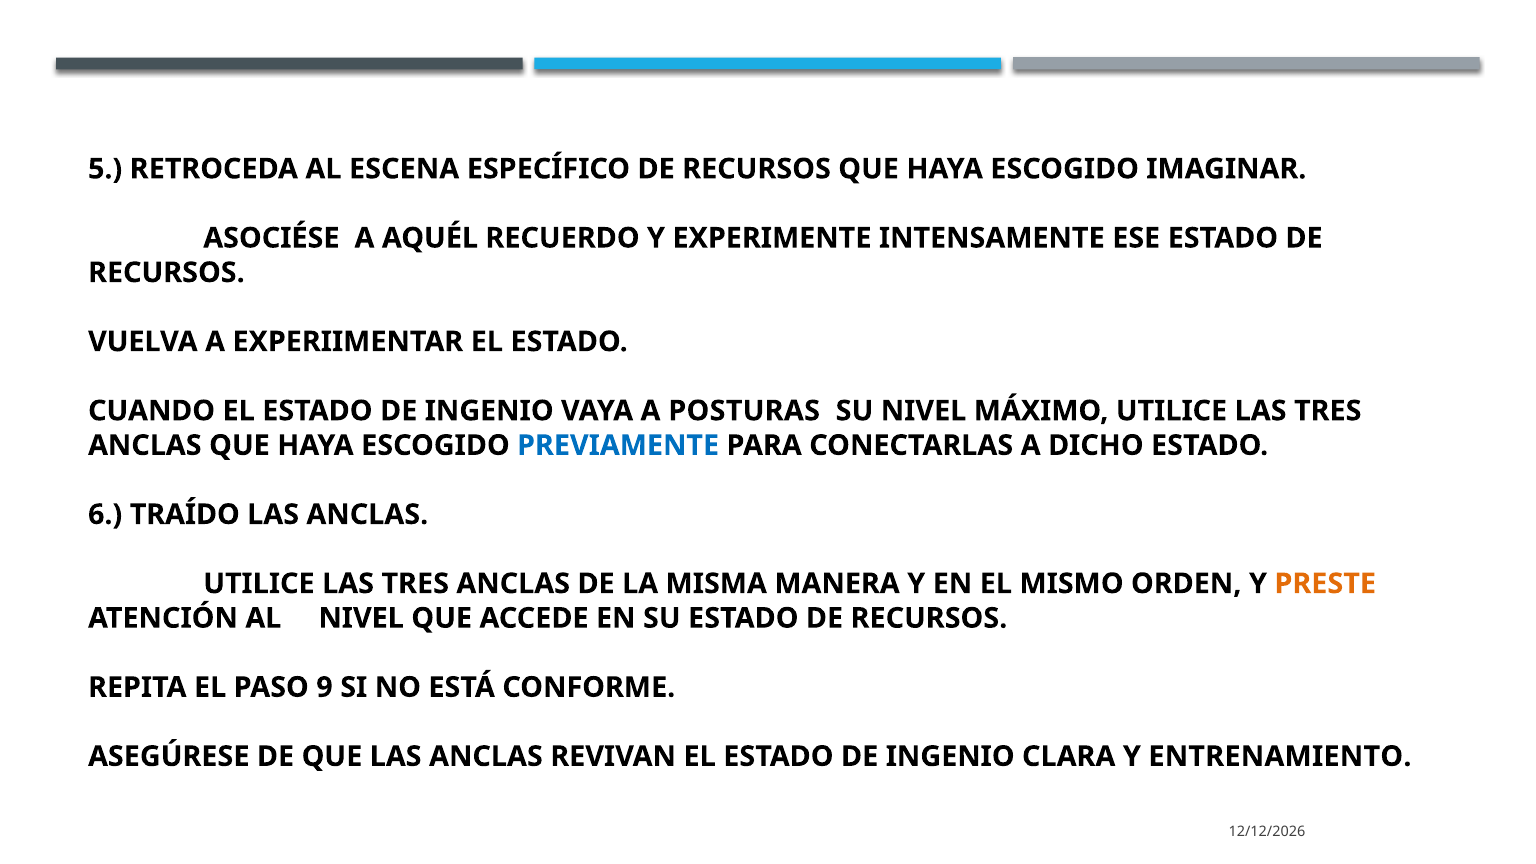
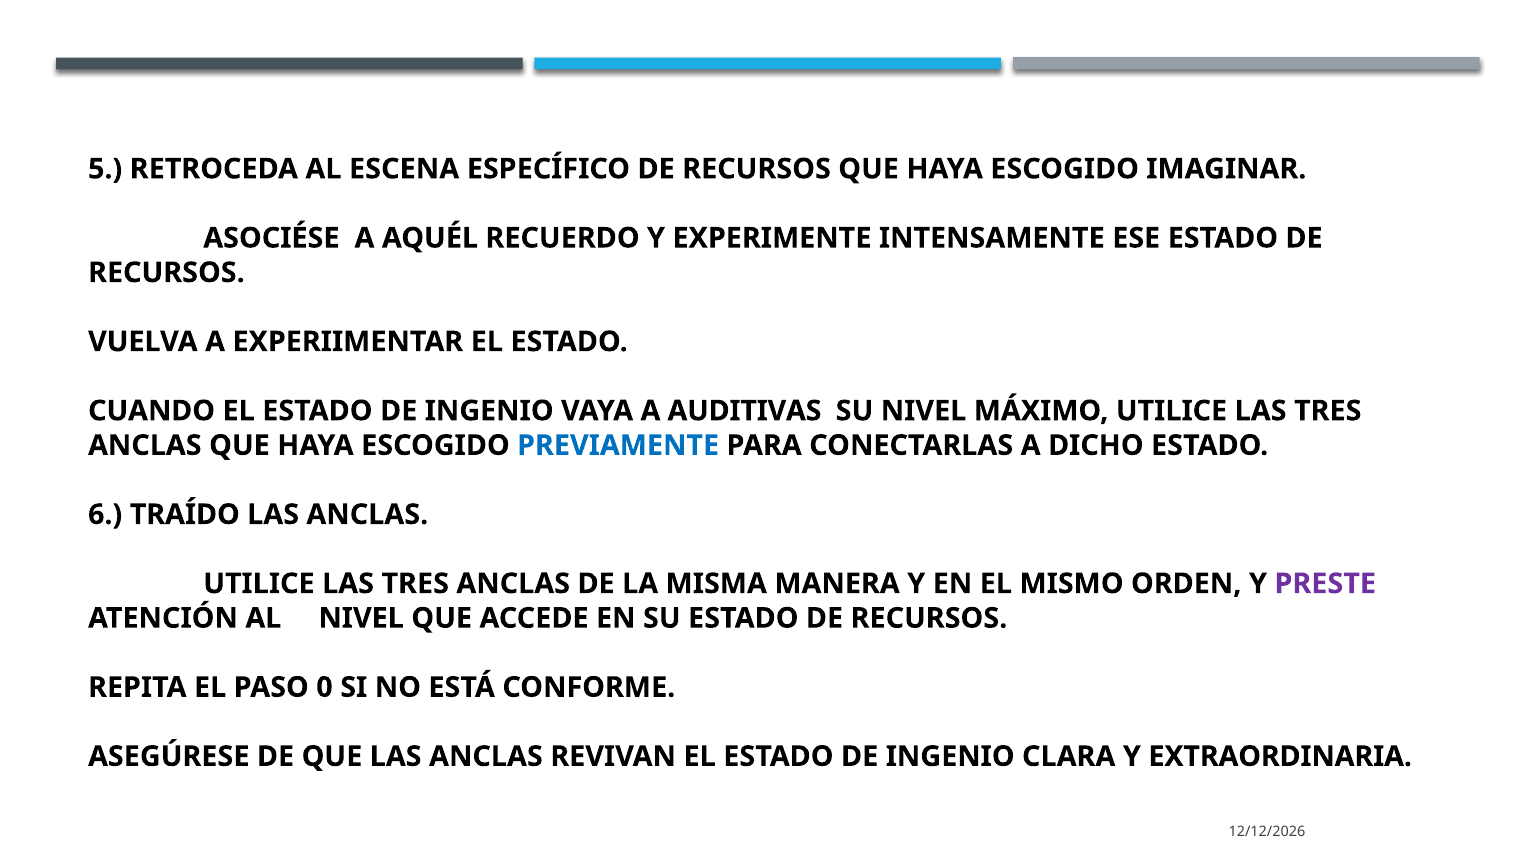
POSTURAS: POSTURAS -> AUDITIVAS (744, 411)
PRESTE colour: orange -> purple (1325, 584)
9: 9 -> 0 (324, 687)
ENTRENAMIENTO: ENTRENAMIENTO -> EXTRAORDINARIA (1280, 756)
